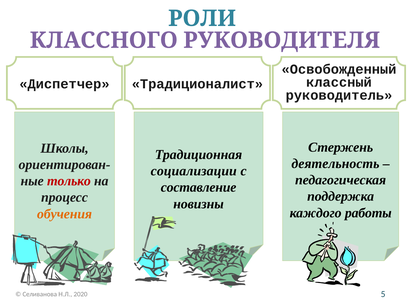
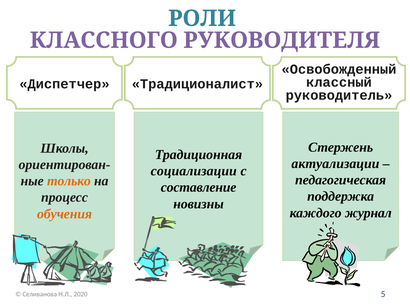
деятельность: деятельность -> актуализации (335, 163)
только colour: red -> orange (69, 181)
работы: работы -> журнал (368, 213)
